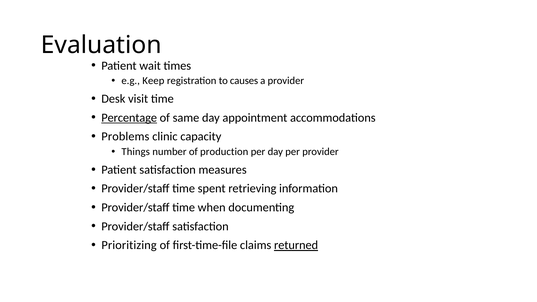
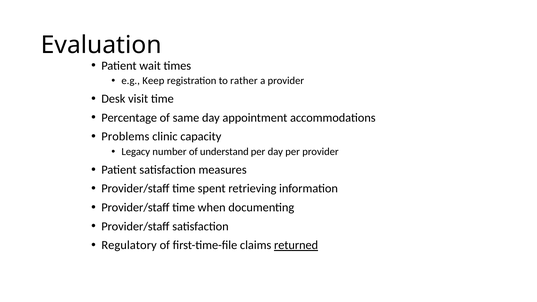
causes: causes -> rather (244, 81)
Percentage underline: present -> none (129, 118)
Things: Things -> Legacy (136, 152)
production: production -> understand (224, 152)
Prioritizing: Prioritizing -> Regulatory (129, 245)
